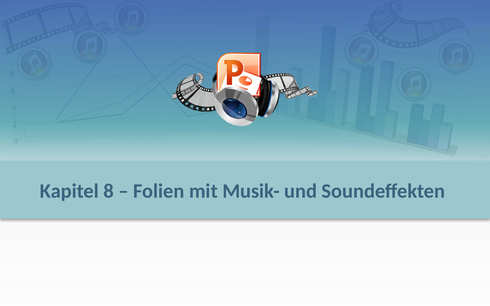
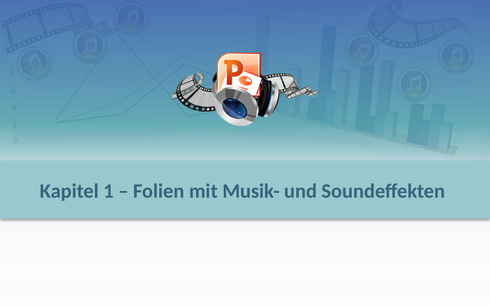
8: 8 -> 1 (109, 191)
